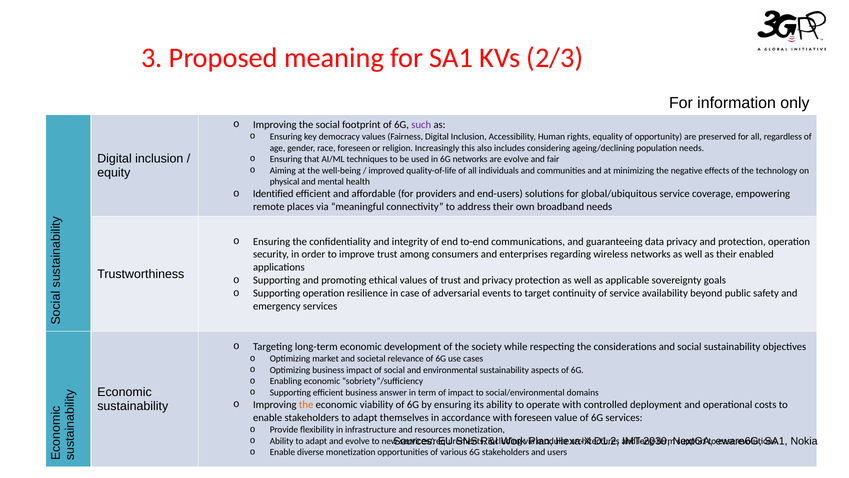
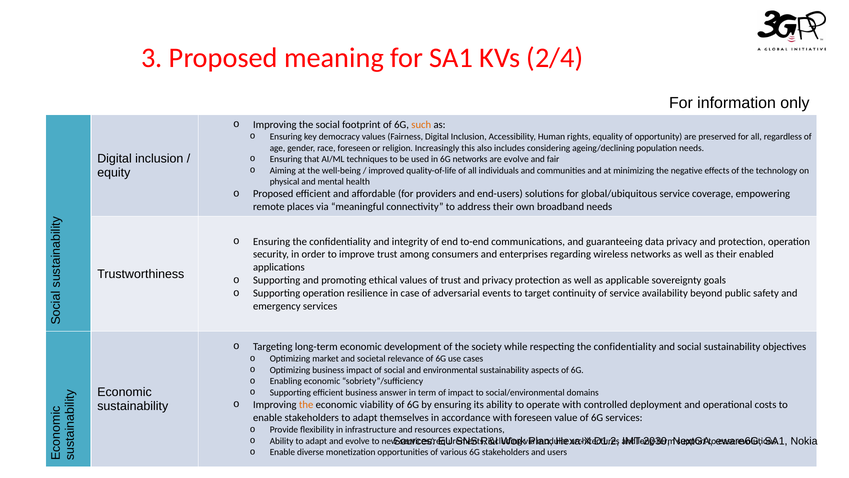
2/3: 2/3 -> 2/4 (555, 58)
such colour: purple -> orange (421, 124)
Identified: Identified -> Proposed (273, 194)
respecting the considerations: considerations -> confidentiality (625, 346)
resources monetization: monetization -> expectations (479, 429)
